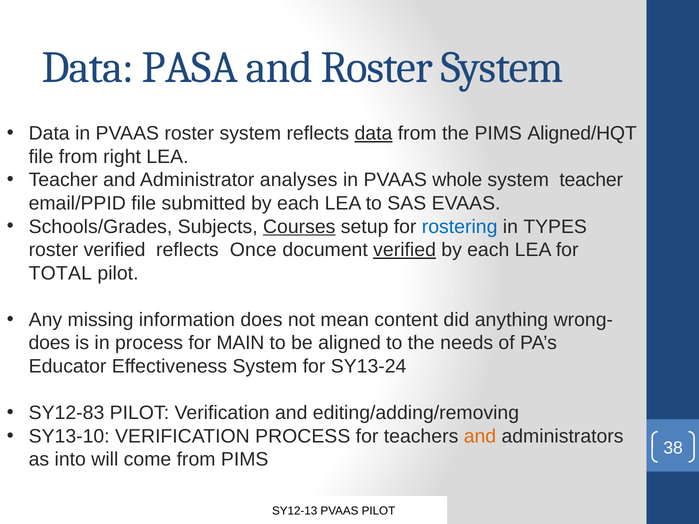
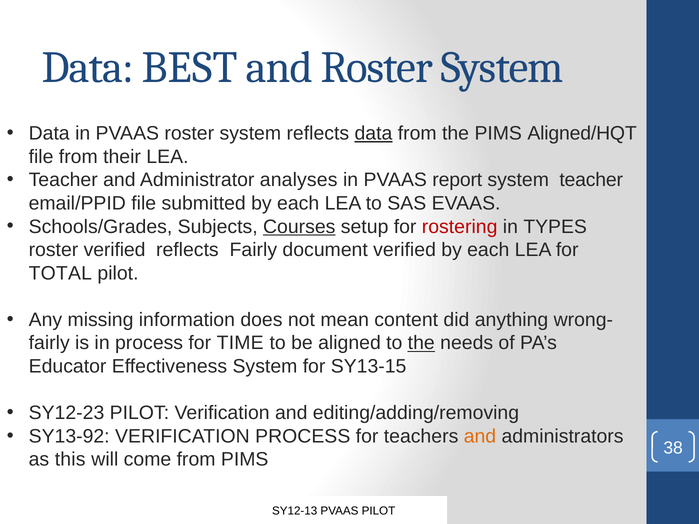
PASA: PASA -> BEST (190, 68)
right: right -> their (122, 157)
whole: whole -> report (457, 180)
rostering colour: blue -> red (460, 227)
reflects Once: Once -> Fairly (253, 250)
verified underline: present -> none (405, 250)
does: does -> fairly (49, 343)
MAIN: MAIN -> TIME (240, 343)
the underline: none -> present (421, 343)
SY13-24: SY13-24 -> SY13-15 (369, 367)
SY12-83: SY12-83 -> SY12-23 (67, 413)
SY13-10: SY13-10 -> SY13-92 (69, 436)
into: into -> this (70, 460)
